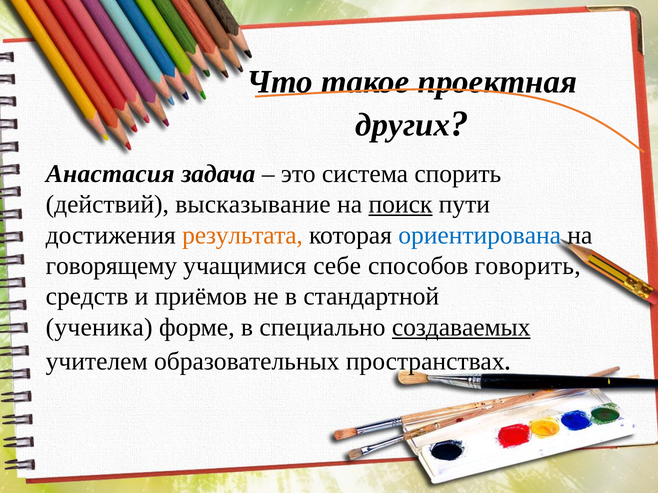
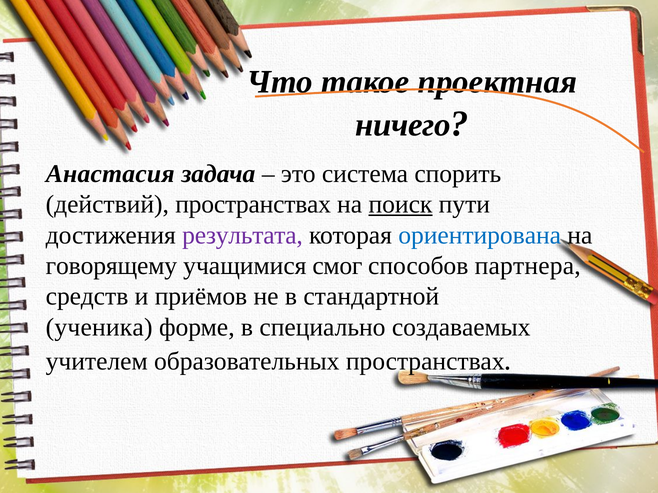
других: других -> ничего (403, 125)
действий высказывание: высказывание -> пространствах (253, 205)
результата colour: orange -> purple (243, 235)
себе: себе -> смог (337, 266)
говорить: говорить -> партнера (528, 266)
создаваемых underline: present -> none (461, 328)
